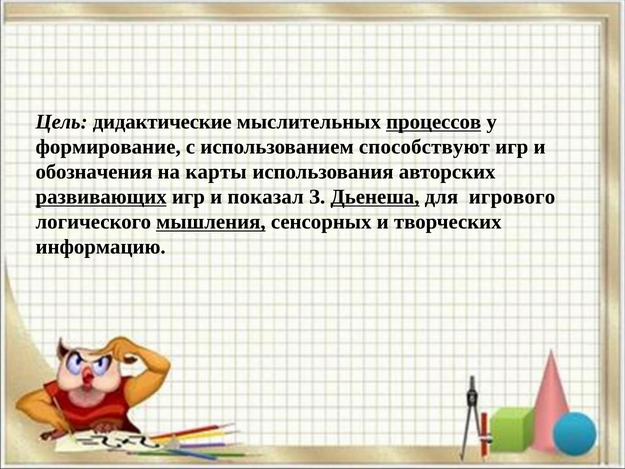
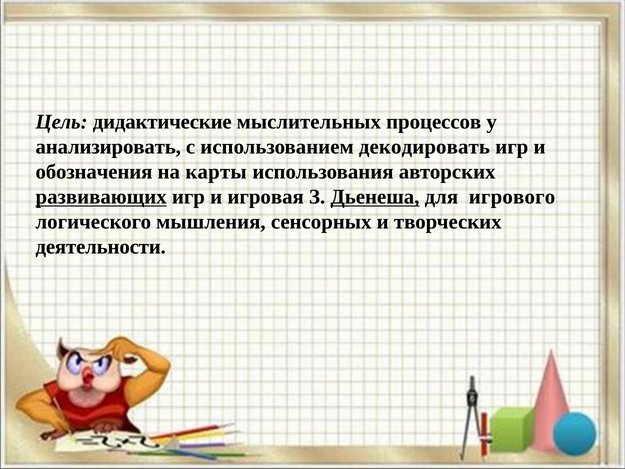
процессов underline: present -> none (434, 122)
формирование: формирование -> анализировать (108, 147)
способствуют: способствуют -> декодировать (424, 147)
показал: показал -> игровая (266, 197)
мышления underline: present -> none (211, 222)
информацию: информацию -> деятельности (101, 247)
